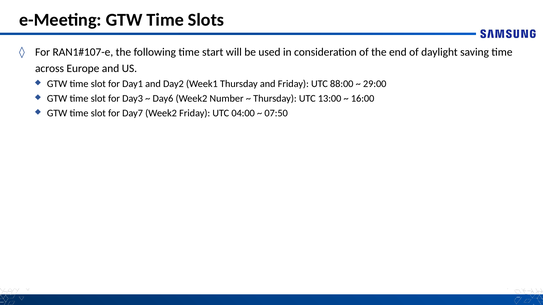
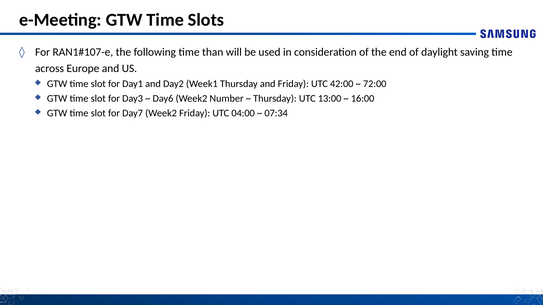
start: start -> than (213, 52)
88:00: 88:00 -> 42:00 (342, 84)
29:00: 29:00 -> 72:00 (375, 84)
07:50: 07:50 -> 07:34 (276, 113)
